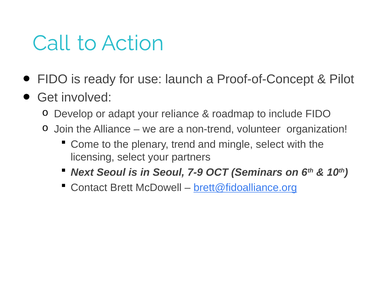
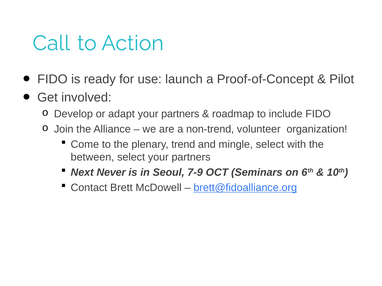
adapt your reliance: reliance -> partners (180, 114)
licensing: licensing -> between (92, 157)
Next Seoul: Seoul -> Never (111, 173)
